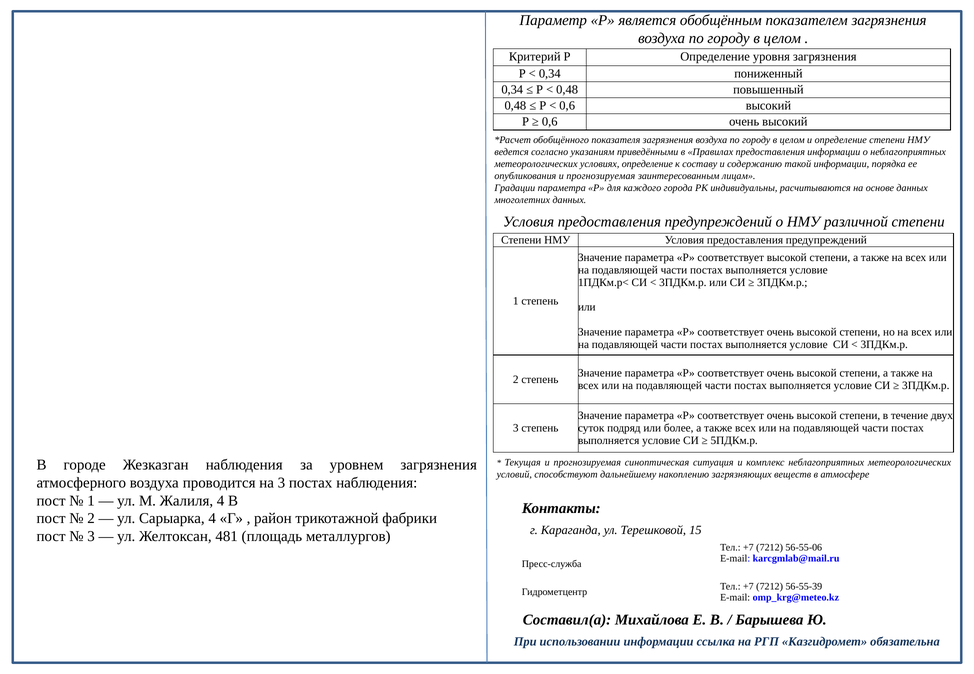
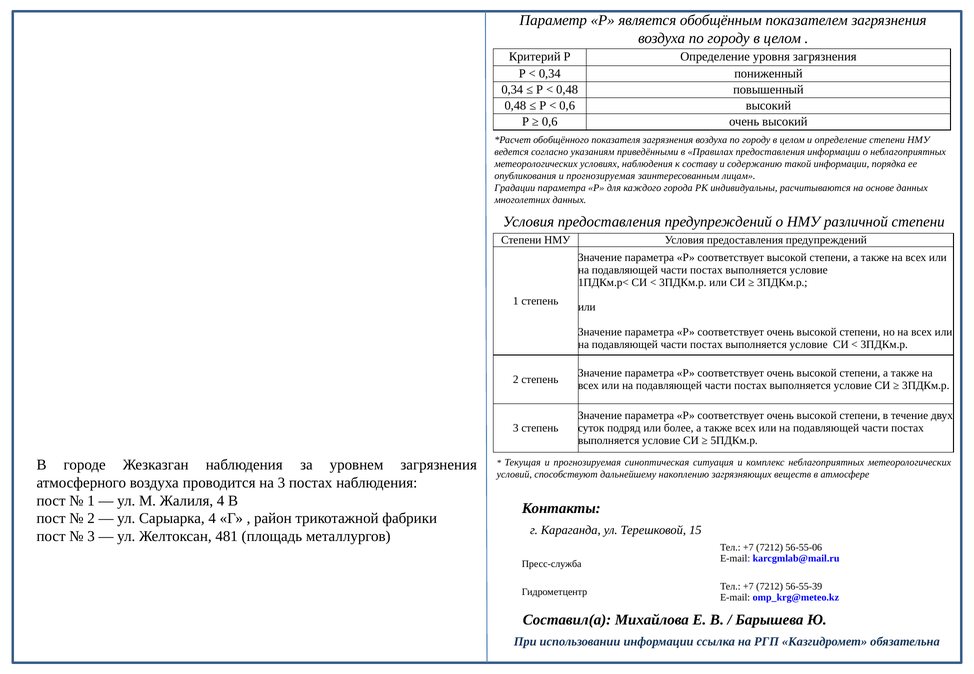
условиях определение: определение -> наблюдения (647, 164)
